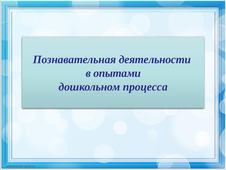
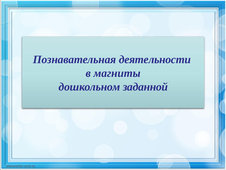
опытами: опытами -> магниты (117, 73)
процесса: процесса -> заданной (145, 87)
